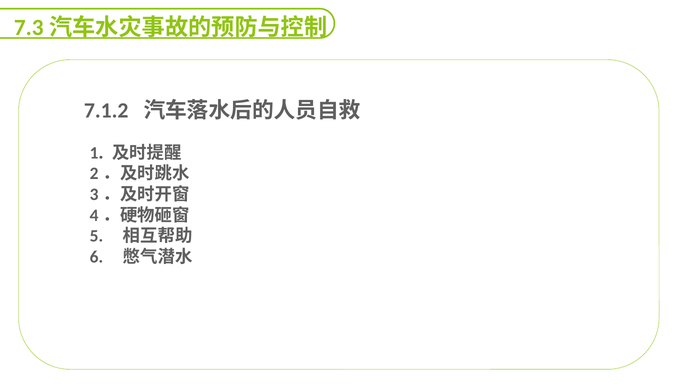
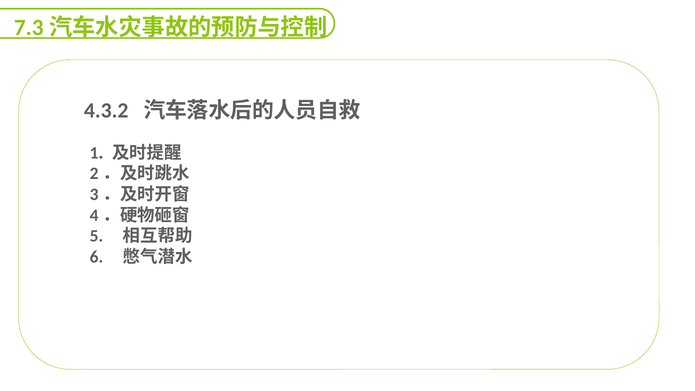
7.1.2: 7.1.2 -> 4.3.2 (106, 110)
